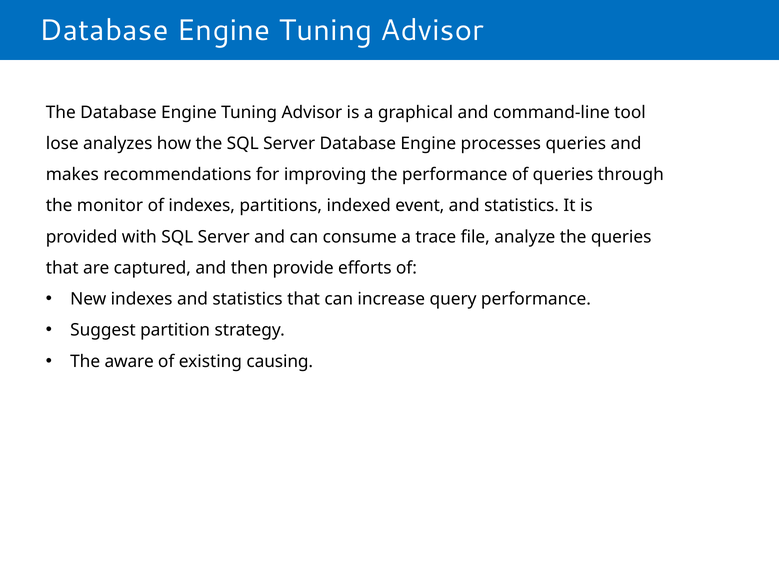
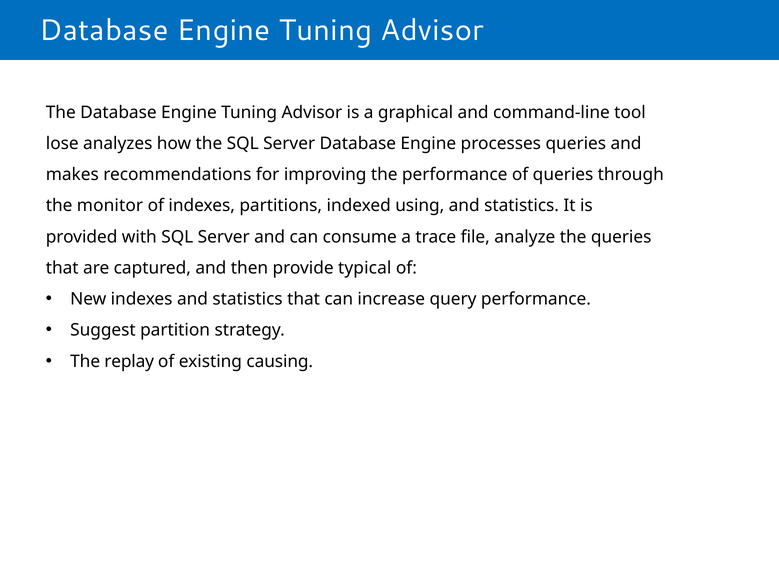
event: event -> using (420, 206)
efforts: efforts -> typical (365, 268)
aware: aware -> replay (129, 361)
